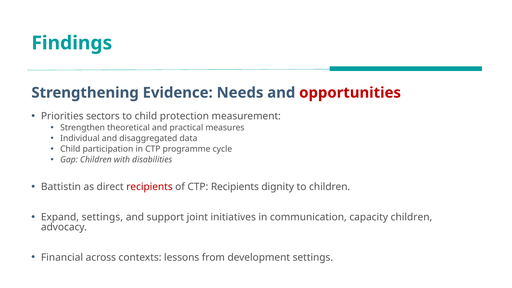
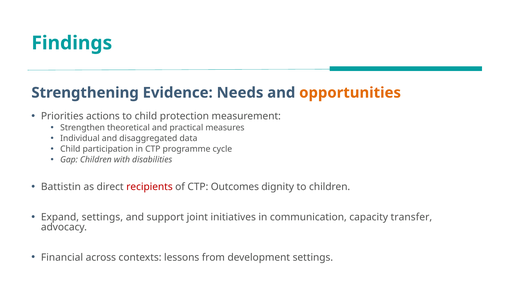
opportunities colour: red -> orange (350, 93)
sectors: sectors -> actions (103, 116)
CTP Recipients: Recipients -> Outcomes (235, 187)
capacity children: children -> transfer (411, 217)
